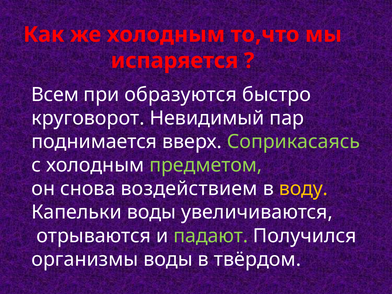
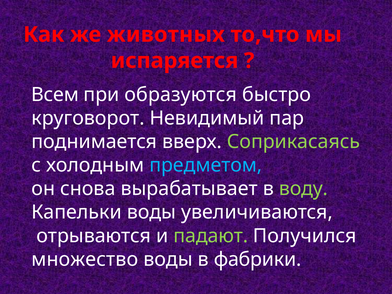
же холодным: холодным -> животных (166, 35)
предметом colour: light green -> light blue (206, 165)
воздействием: воздействием -> вырабатывает (189, 189)
воду colour: yellow -> light green (303, 189)
организмы: организмы -> множество (85, 259)
твёрдом: твёрдом -> фабрики (258, 259)
